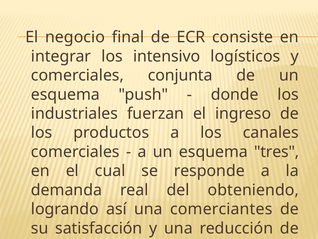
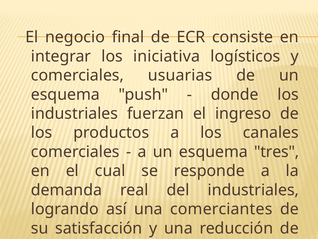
intensivo: intensivo -> iniciativa (167, 56)
conjunta: conjunta -> usuarias (180, 75)
del obteniendo: obteniendo -> industriales (253, 190)
